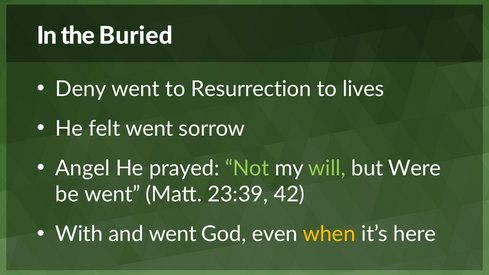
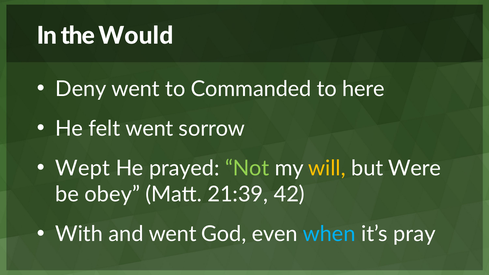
Buried: Buried -> Would (136, 36)
Resurrection: Resurrection -> Commanded (251, 89)
lives: lives -> here (363, 89)
Angel: Angel -> Wept (83, 168)
will colour: light green -> yellow (327, 168)
be went: went -> obey (112, 194)
23:39: 23:39 -> 21:39 (238, 194)
when colour: yellow -> light blue (329, 234)
here: here -> pray (415, 234)
